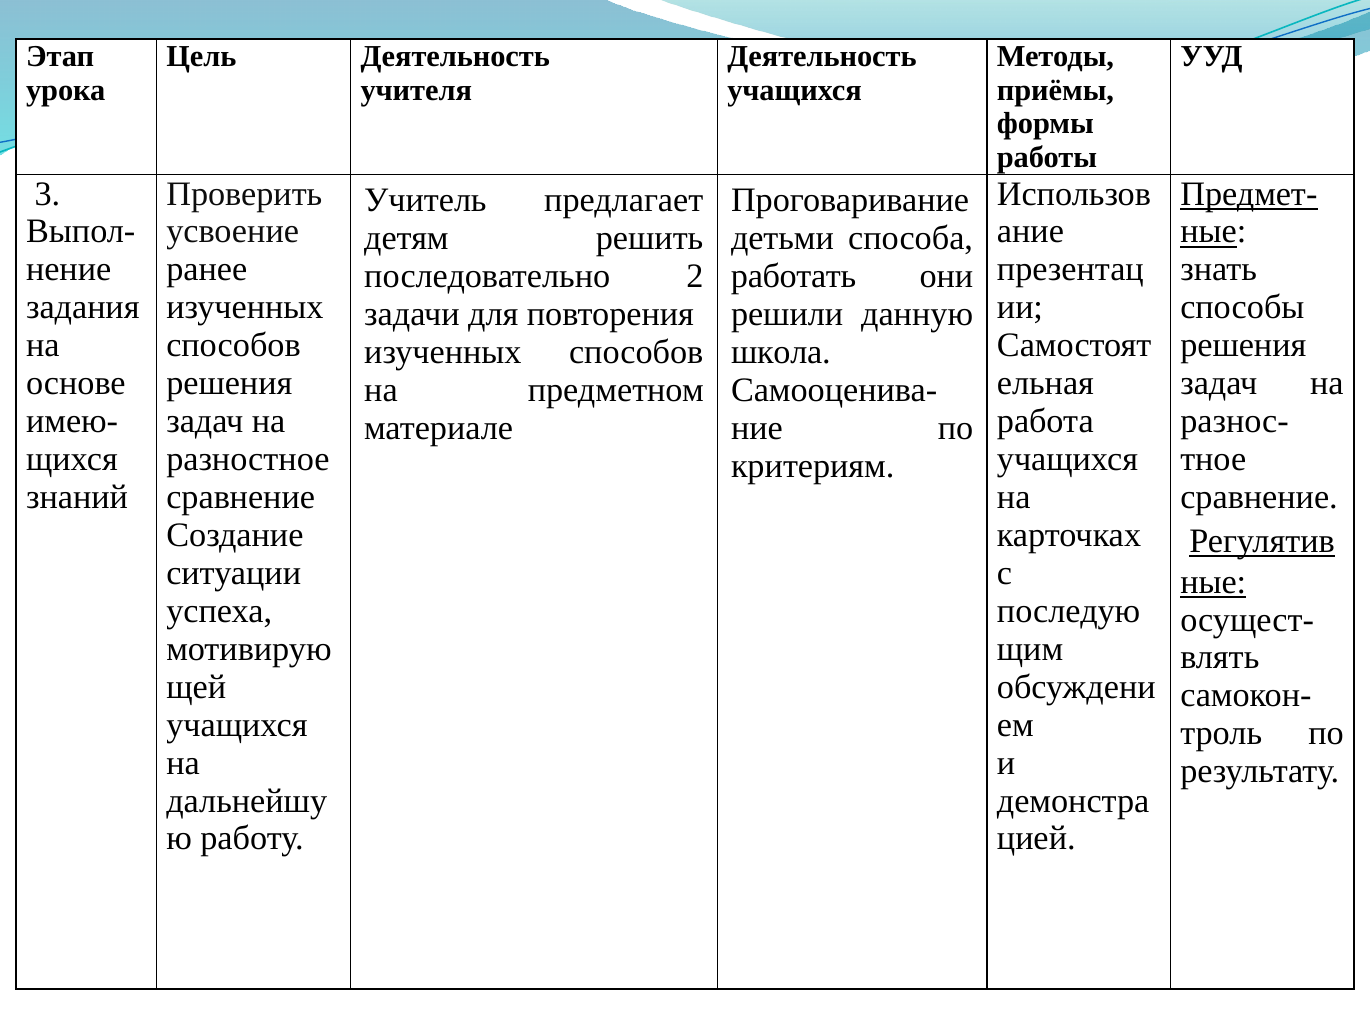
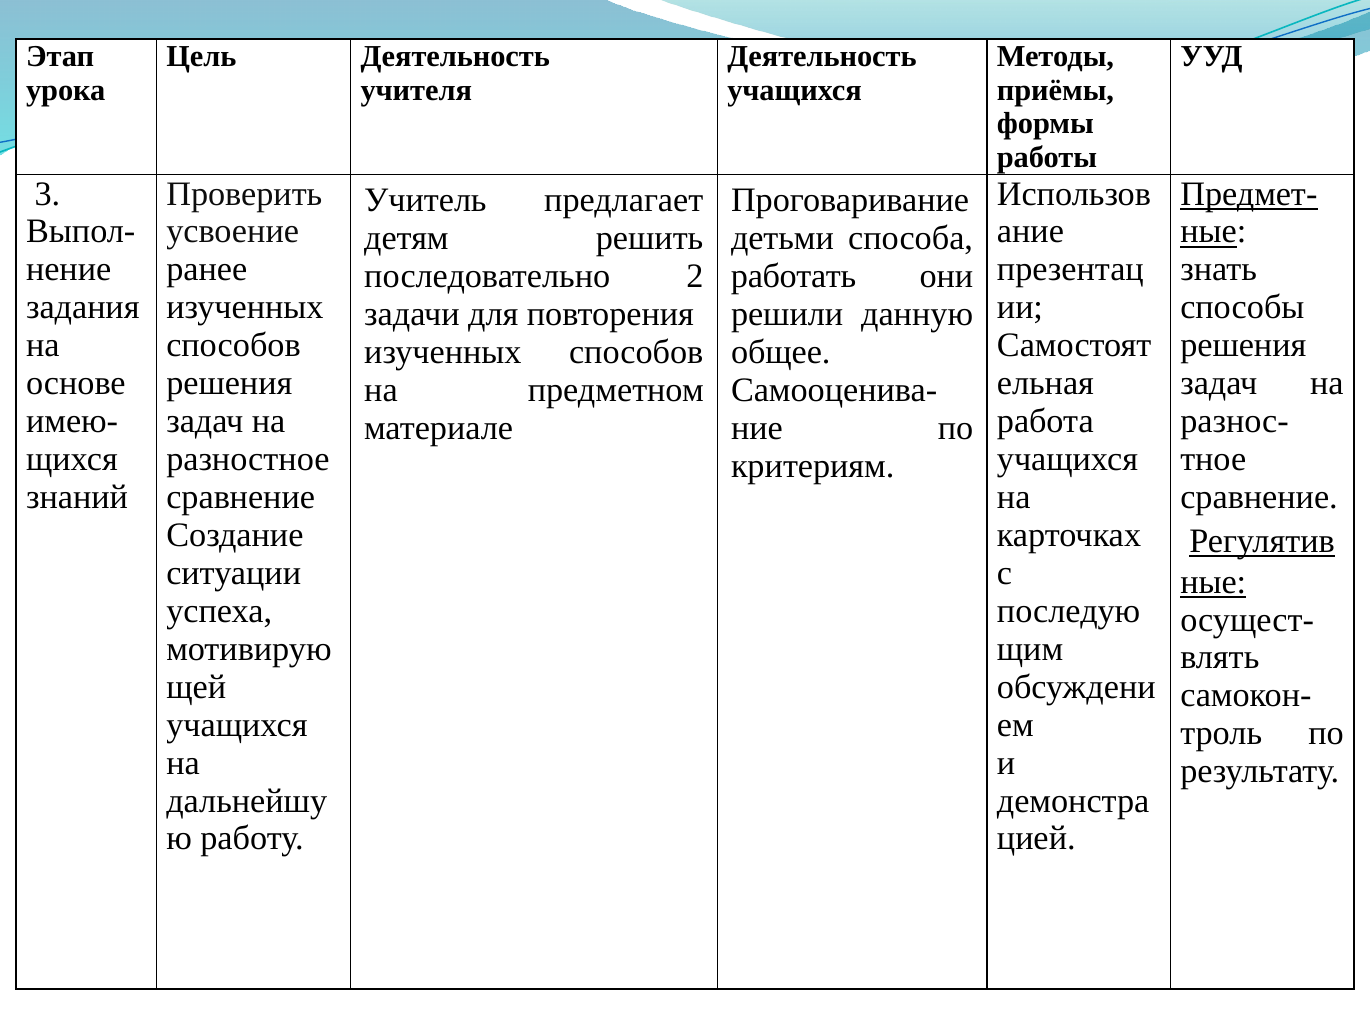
школа: школа -> общее (781, 352)
